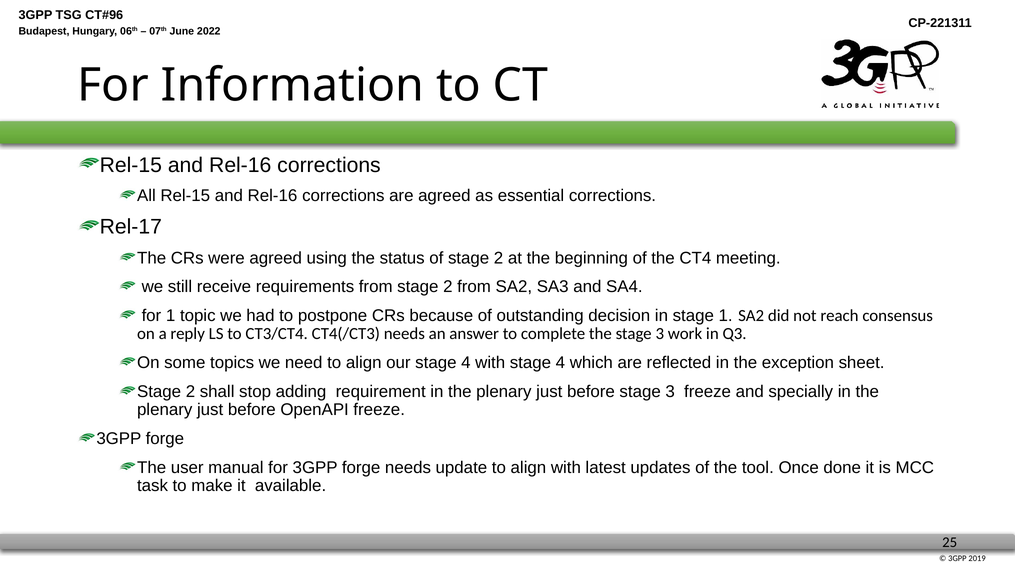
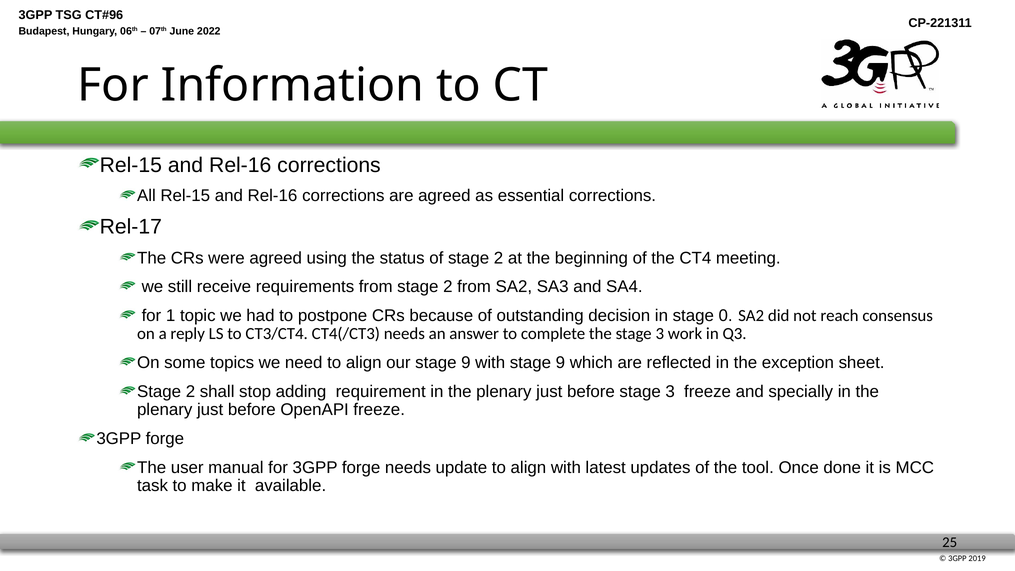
stage 1: 1 -> 0 (726, 316)
our stage 4: 4 -> 9 (466, 363)
with stage 4: 4 -> 9 (560, 363)
